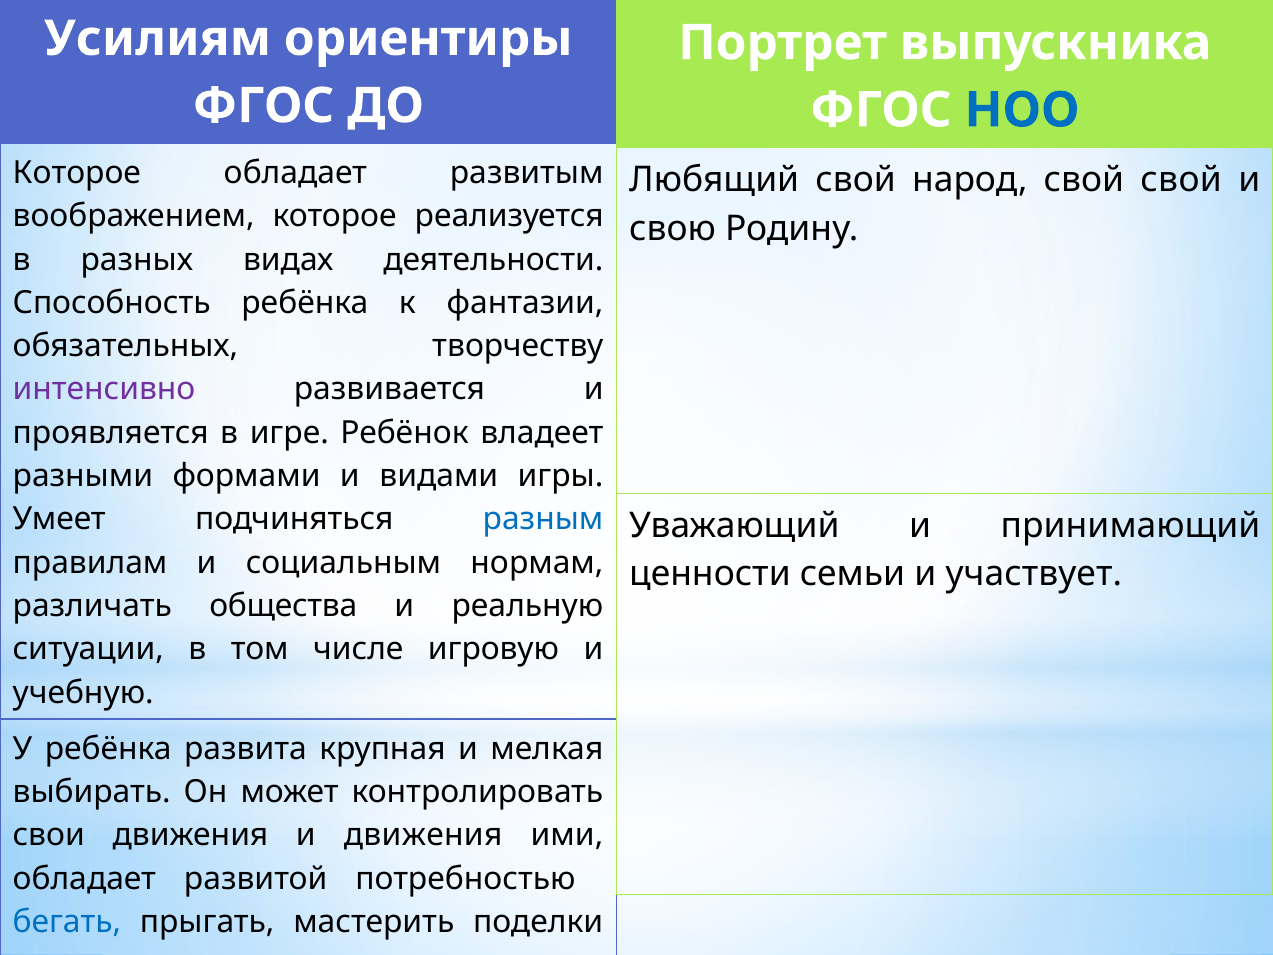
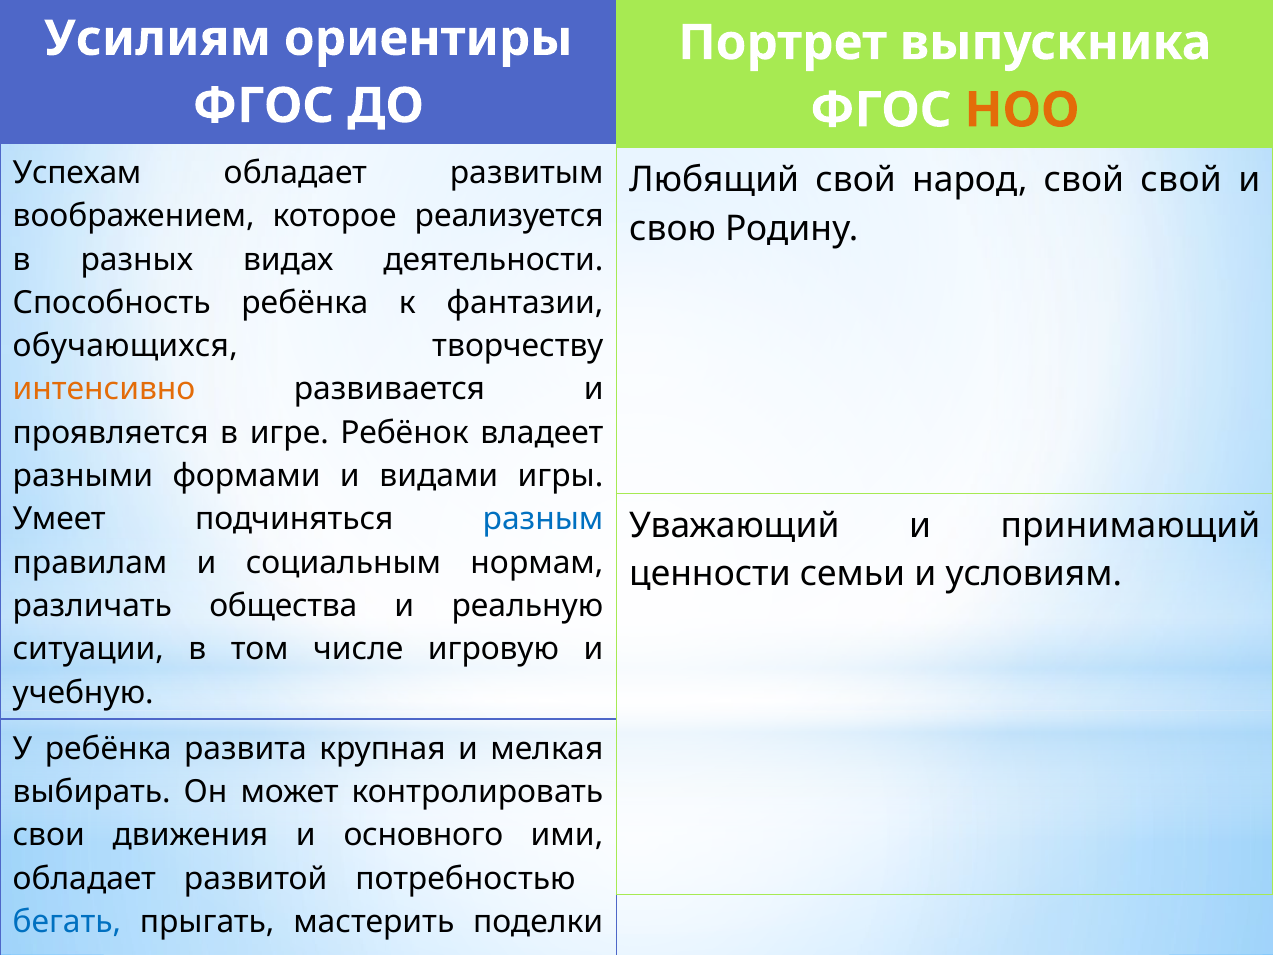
НОО colour: blue -> orange (1022, 110)
Которое: Которое -> Успехам (77, 173)
обязательных: обязательных -> обучающихся (125, 346)
интенсивно colour: purple -> orange (104, 389)
участвует: участвует -> условиям (1034, 574)
и движения: движения -> основного (423, 835)
